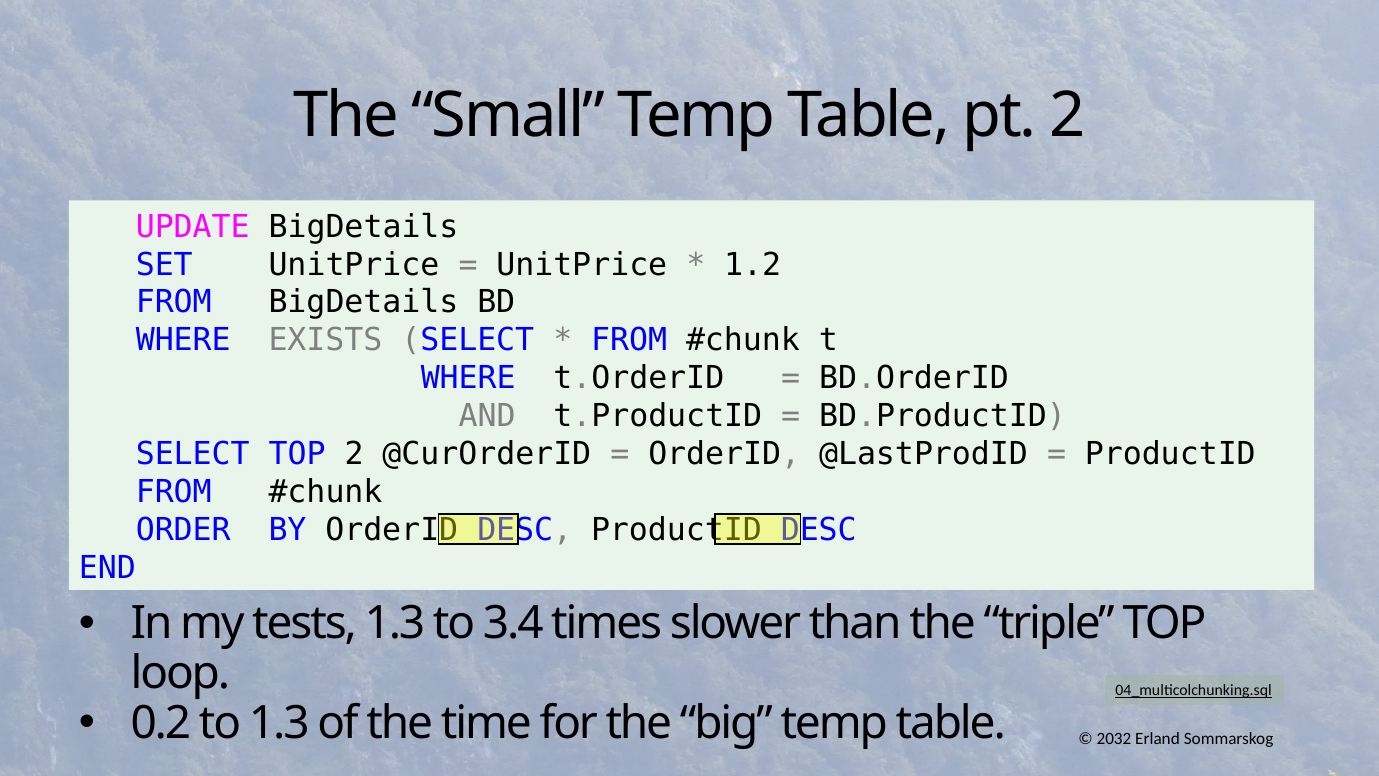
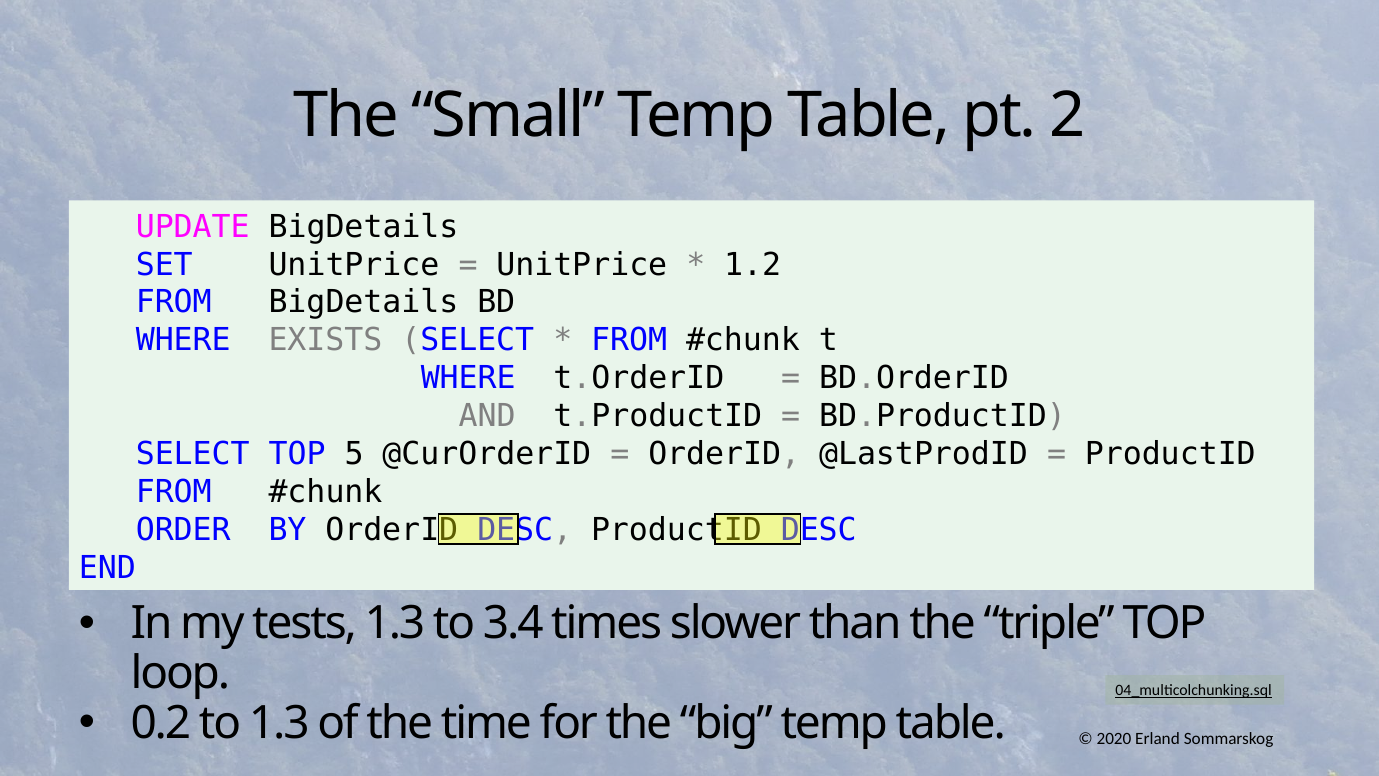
TOP 2: 2 -> 5 (354, 454)
2032: 2032 -> 2020 (1114, 739)
